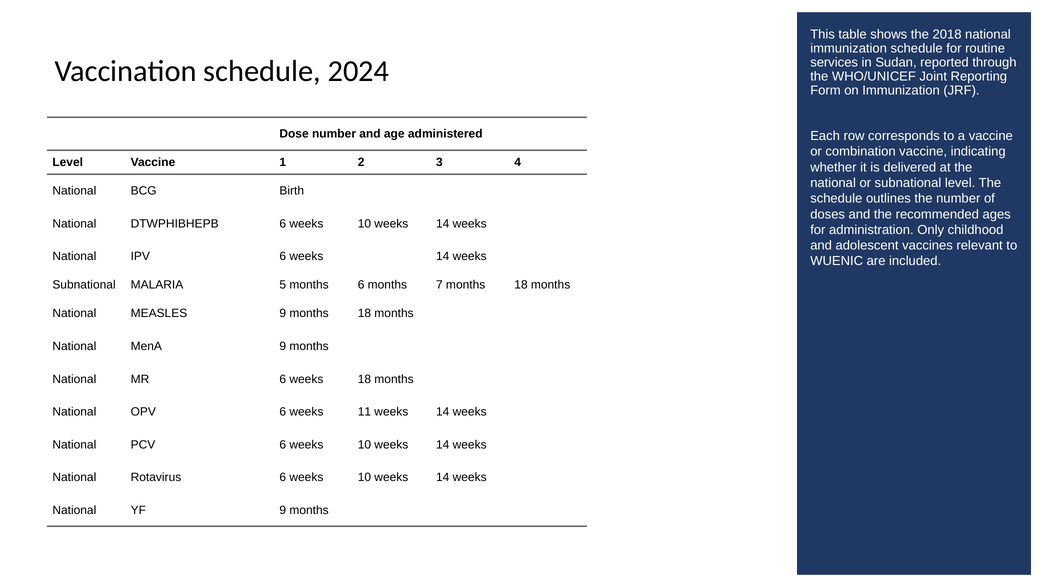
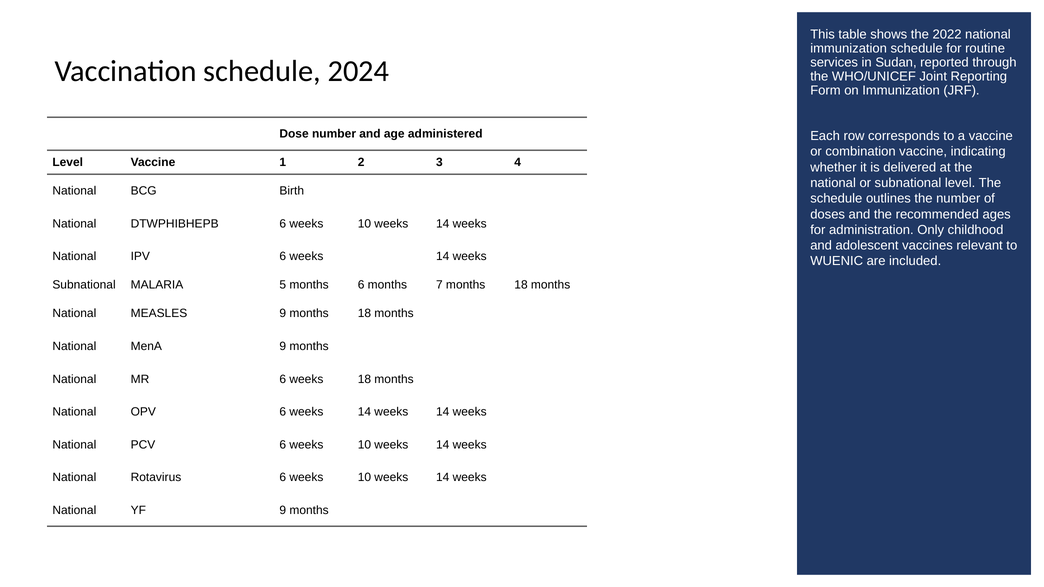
2018: 2018 -> 2022 (947, 34)
OPV 6 weeks 11: 11 -> 14 (364, 412)
